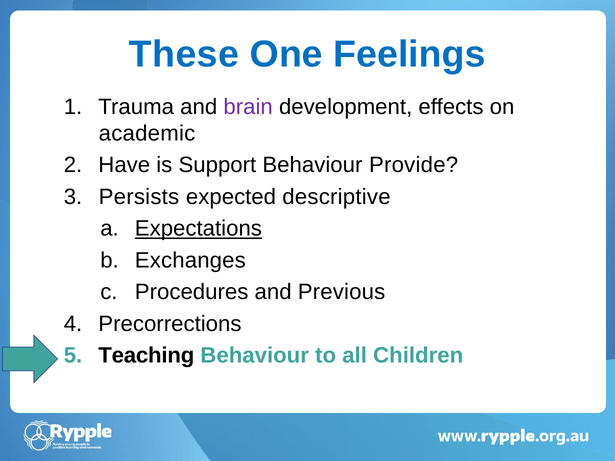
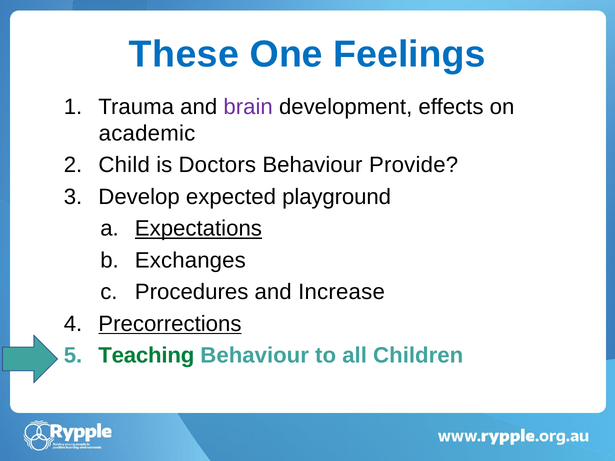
Have: Have -> Child (124, 165)
Support: Support -> Doctors (217, 165)
Persists: Persists -> Develop (139, 197)
descriptive: descriptive -> playground (337, 197)
Previous: Previous -> Increase (342, 292)
Precorrections underline: none -> present (170, 324)
Teaching colour: black -> green (146, 356)
